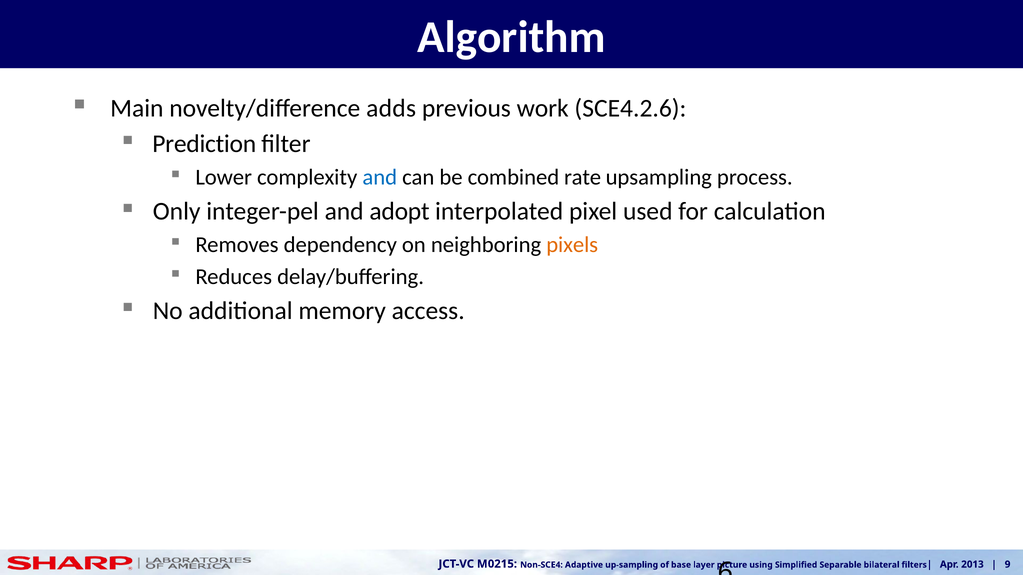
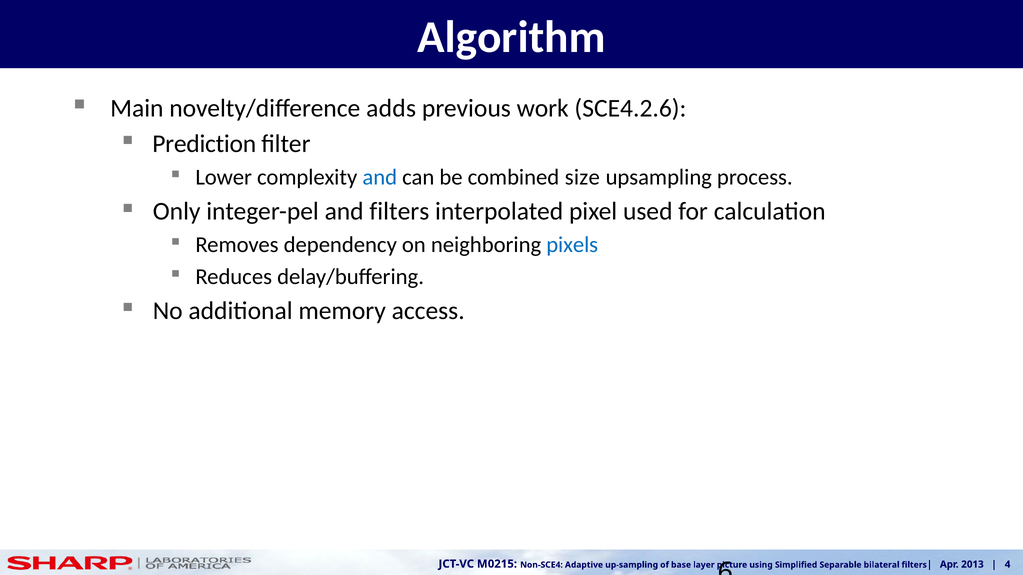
rate: rate -> size (582, 177)
adopt: adopt -> filters (399, 212)
pixels colour: orange -> blue (572, 245)
9: 9 -> 4 (1008, 565)
